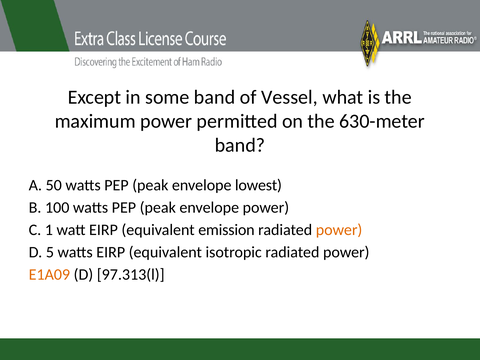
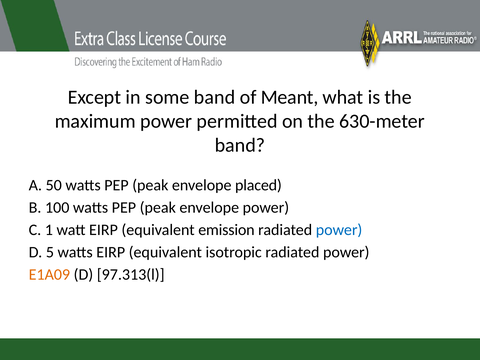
Vessel: Vessel -> Meant (290, 97)
lowest: lowest -> placed (258, 185)
power colour: orange -> blue (339, 230)
